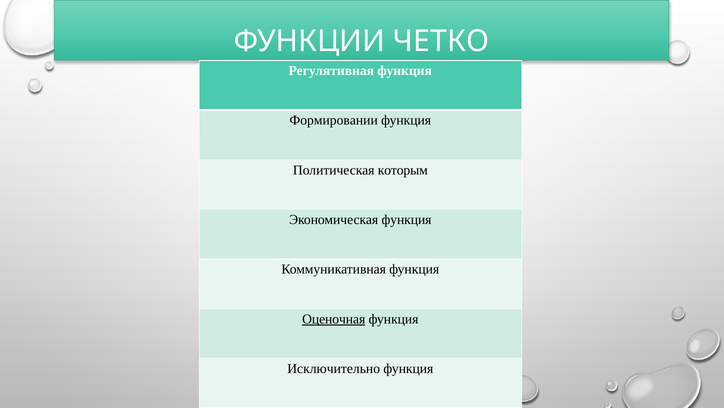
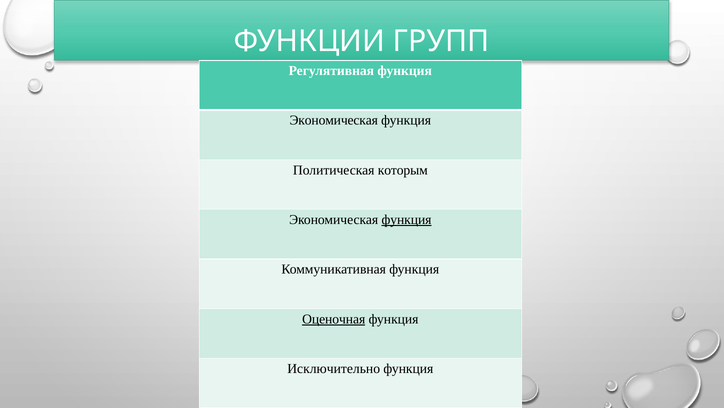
ЧЕТКО: ЧЕТКО -> ГРУПП (441, 41)
Формировании: Формировании -> Экономическая (334, 120)
функция underline: none -> present (406, 219)
